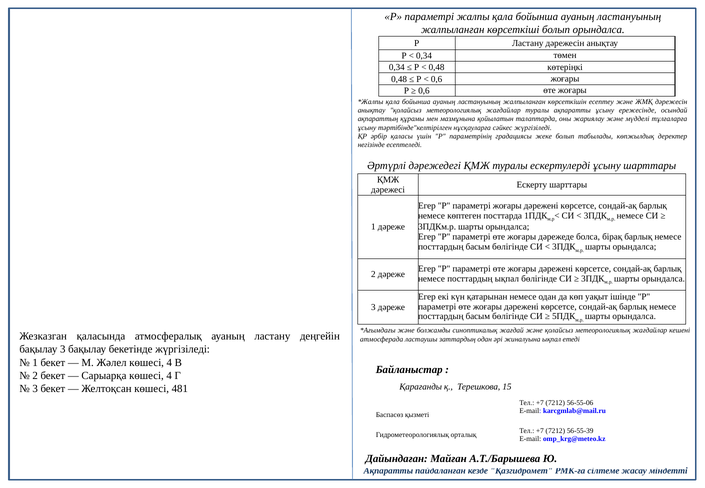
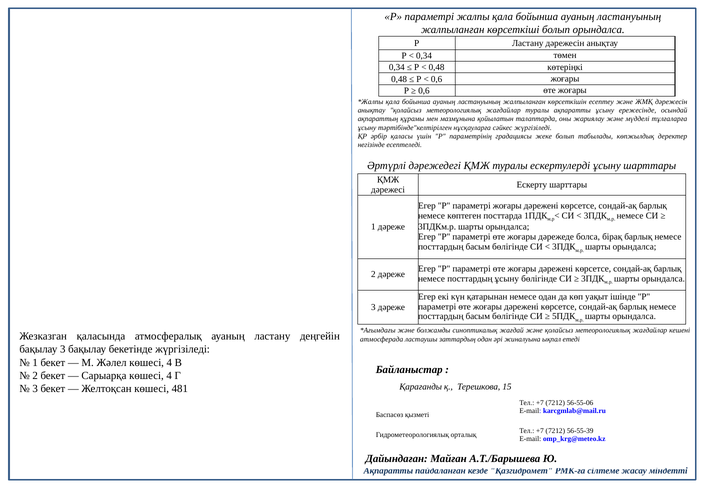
посттардың ықпал: ықпал -> ұсыну (507, 279)
